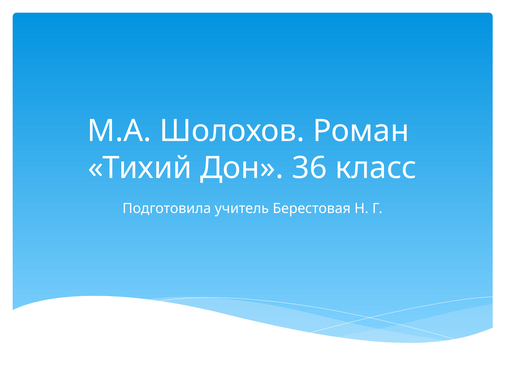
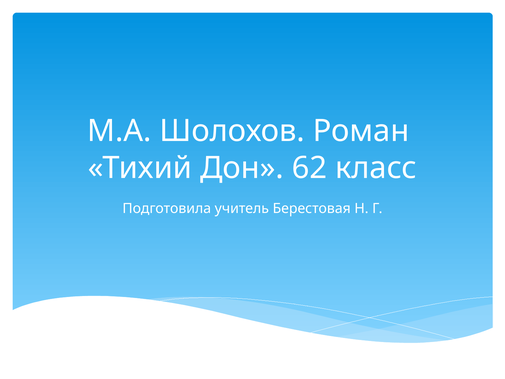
36: 36 -> 62 (309, 168)
